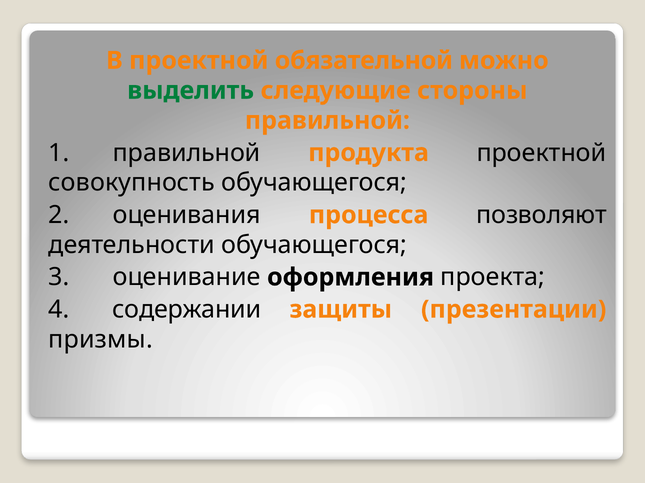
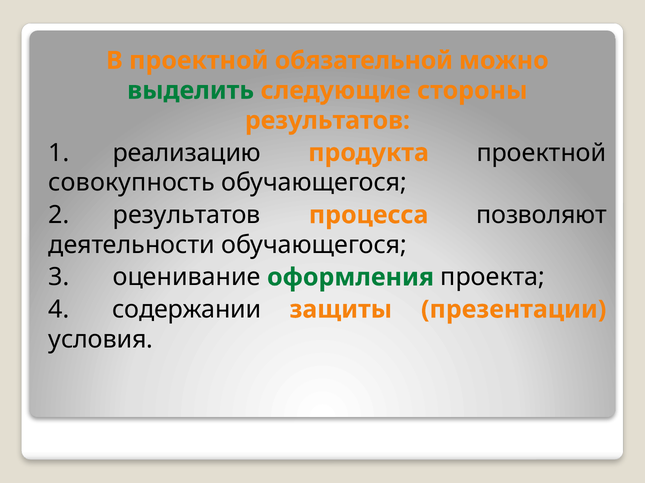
правильной: правильной -> результатов (327, 121)
1 правильной: правильной -> реализацию (187, 153)
2 оценивания: оценивания -> результатов (187, 215)
оформления colour: black -> green (351, 278)
призмы: призмы -> условия (101, 340)
